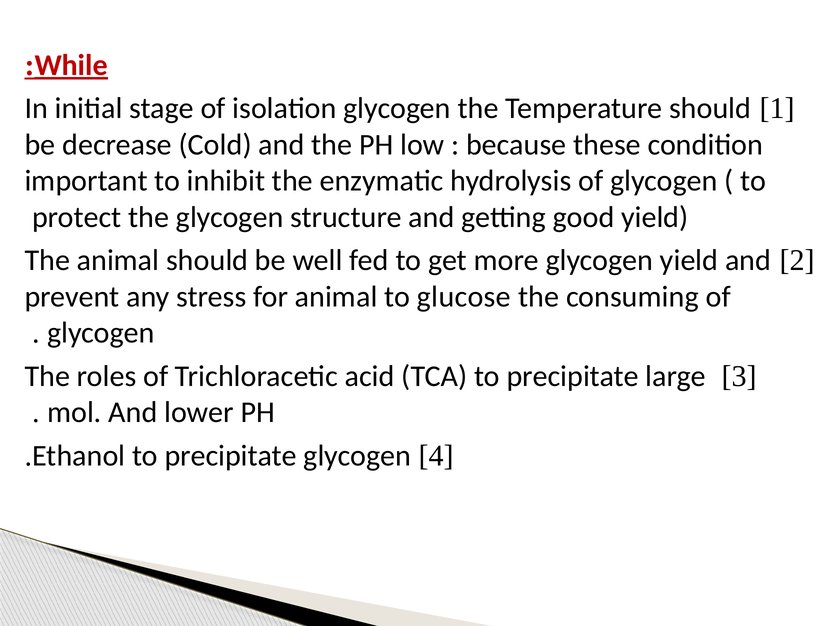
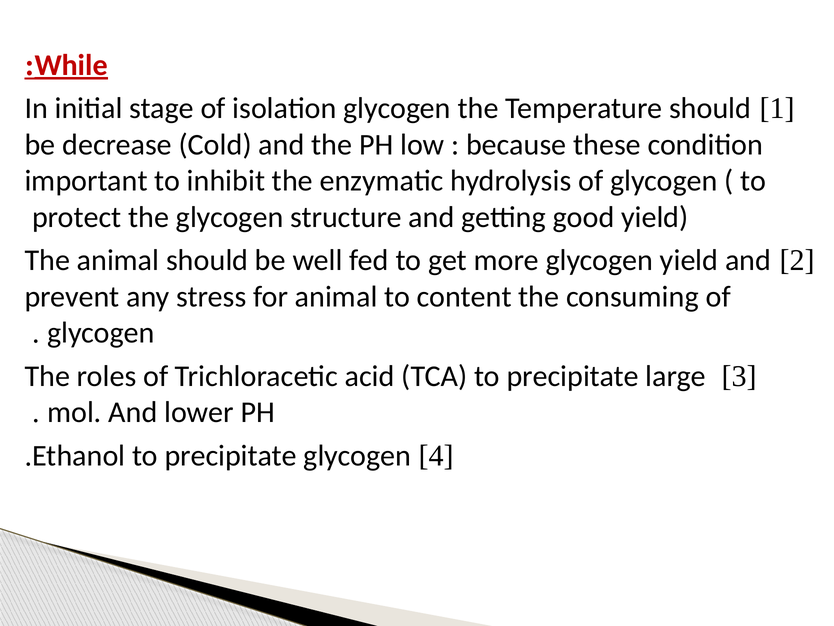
glucose: glucose -> content (464, 296)
